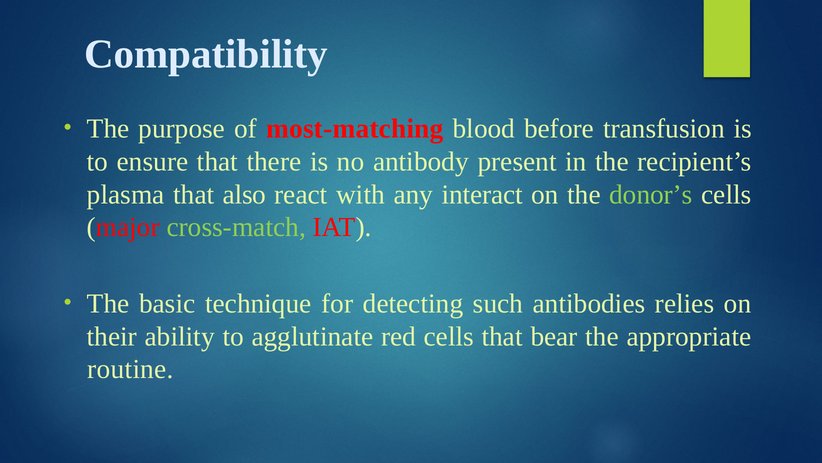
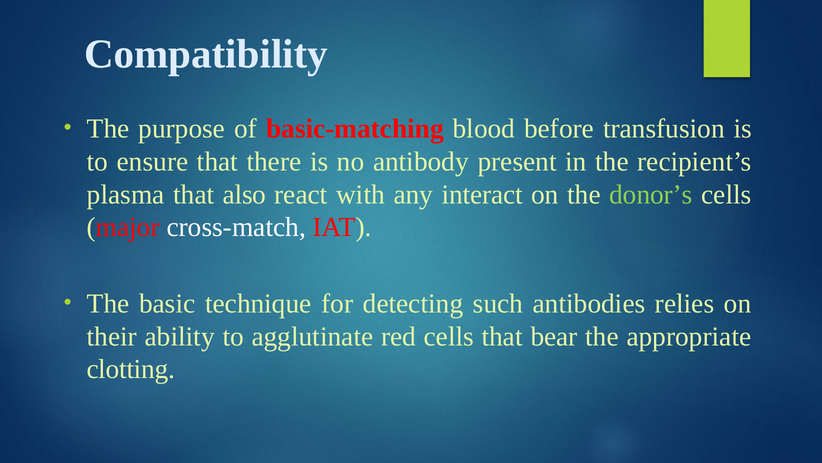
most-matching: most-matching -> basic-matching (355, 128)
cross-match colour: light green -> white (236, 227)
routine: routine -> clotting (131, 369)
